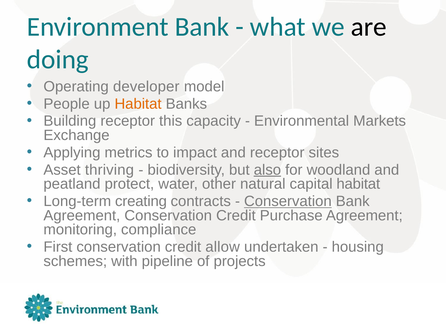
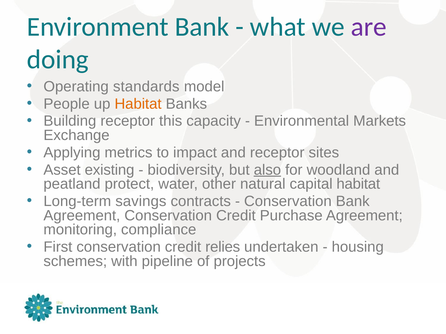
are colour: black -> purple (369, 27)
developer: developer -> standards (146, 87)
thriving: thriving -> existing (110, 170)
creating: creating -> savings (141, 202)
Conservation underline: present -> none (288, 202)
allow: allow -> relies (223, 247)
